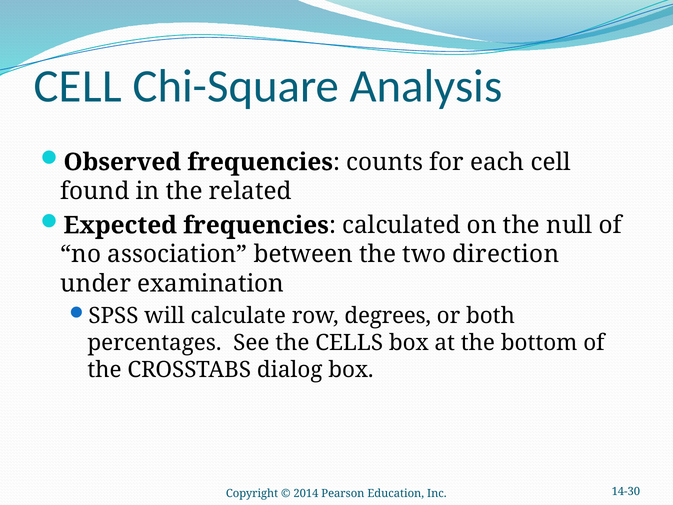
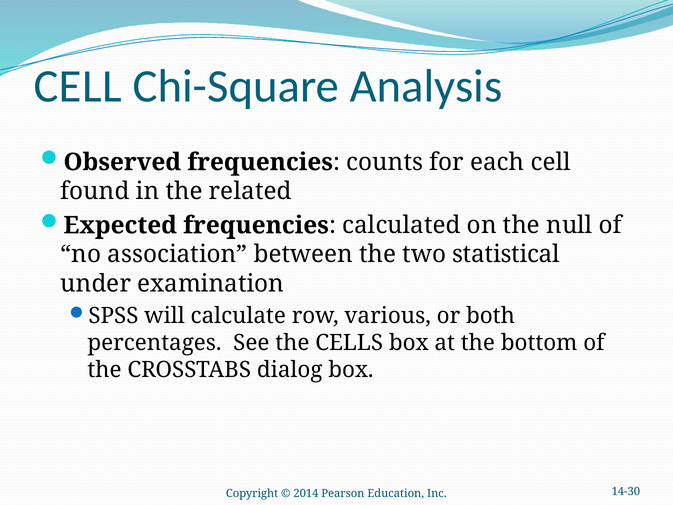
direction: direction -> statistical (506, 254)
degrees: degrees -> various (388, 316)
